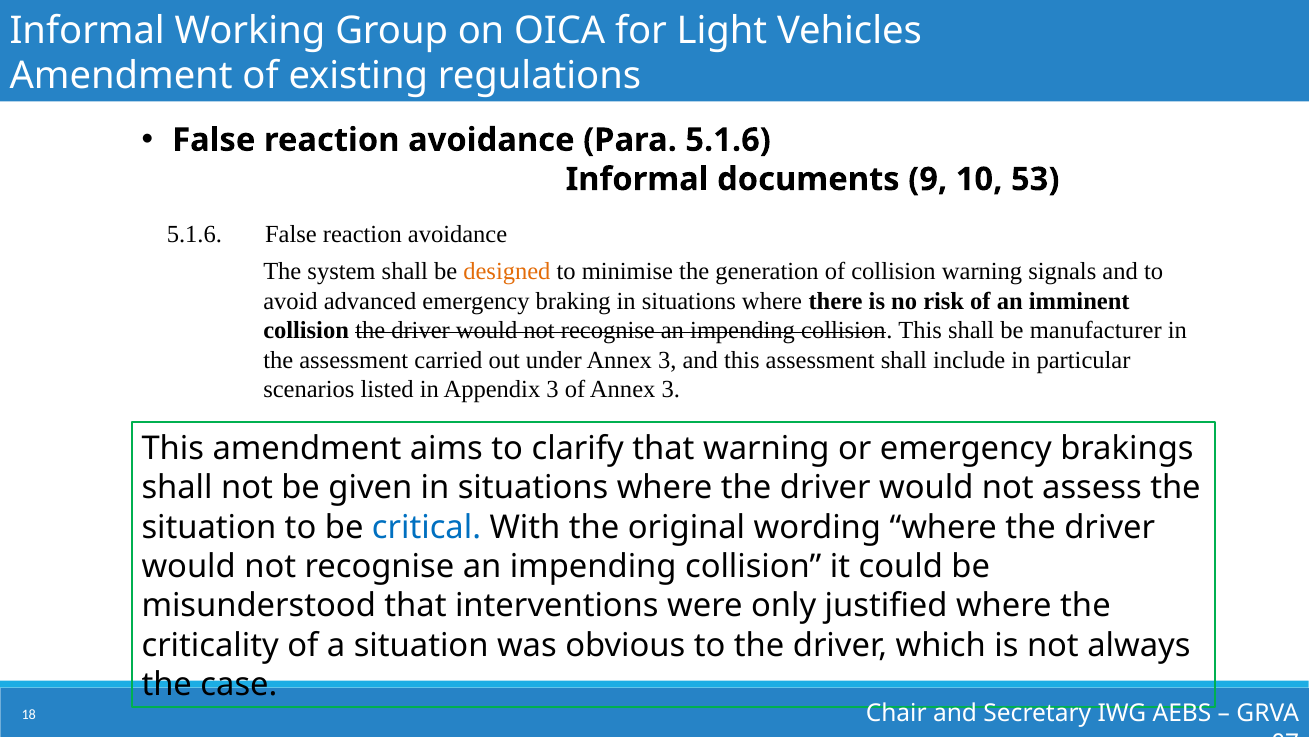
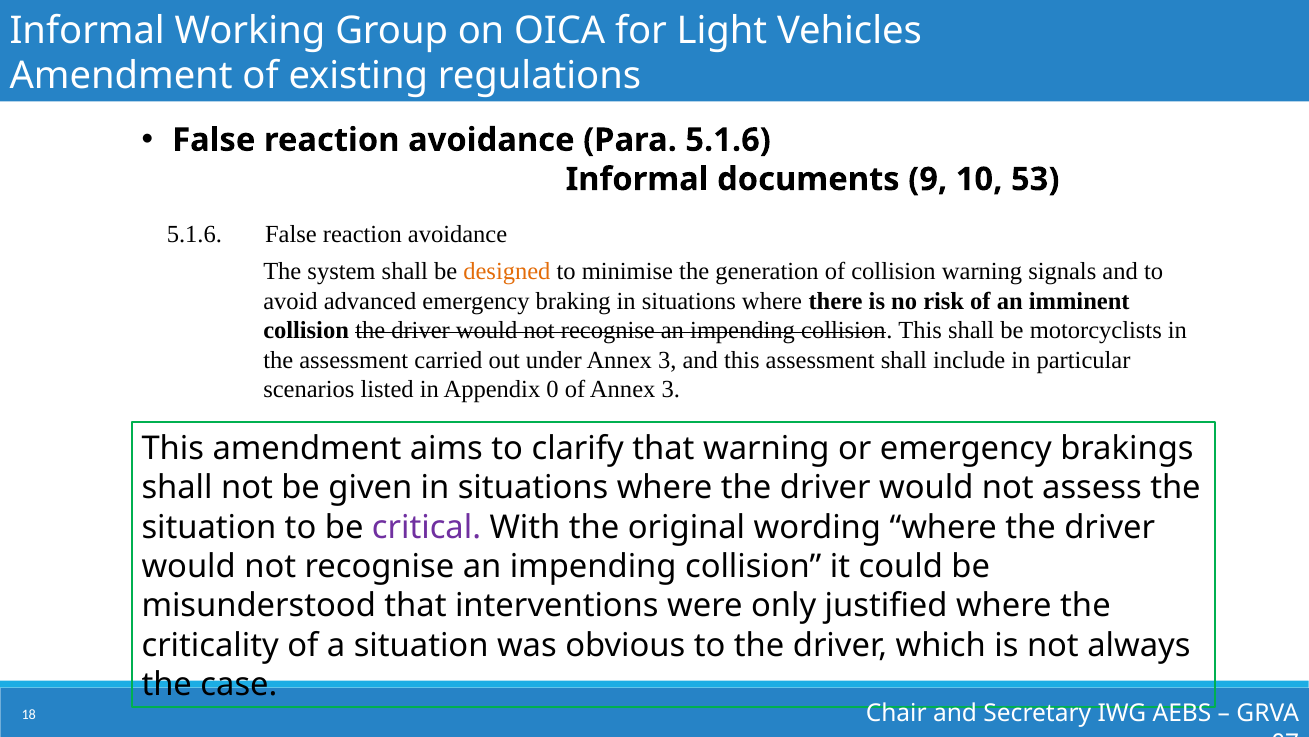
manufacturer: manufacturer -> motorcyclists (1096, 331)
Appendix 3: 3 -> 0 (553, 389)
critical colour: blue -> purple (426, 527)
